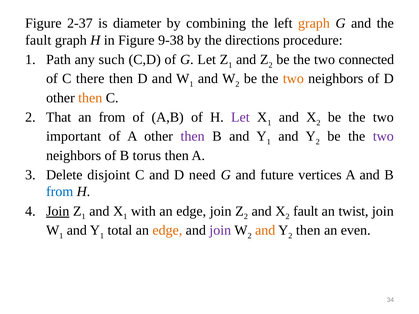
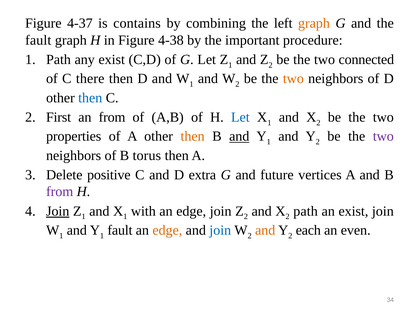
2-37: 2-37 -> 4-37 (80, 23)
diameter: diameter -> contains (137, 23)
9-38: 9-38 -> 4-38 (171, 40)
directions: directions -> important (252, 40)
any such: such -> exist (112, 60)
then colour: orange -> blue (90, 98)
That: That -> First (59, 117)
Let colour: purple -> blue (240, 117)
important: important -> properties (74, 136)
then colour: purple -> orange (193, 136)
and underline: none -> present (239, 136)
disjoint: disjoint -> positive (109, 175)
need: need -> extra (202, 175)
from colour: blue -> purple (60, 192)
fault: fault -> path (306, 211)
an twist: twist -> exist (353, 211)
total: total -> fault (120, 230)
join colour: purple -> blue (220, 230)
then: then -> each (308, 230)
